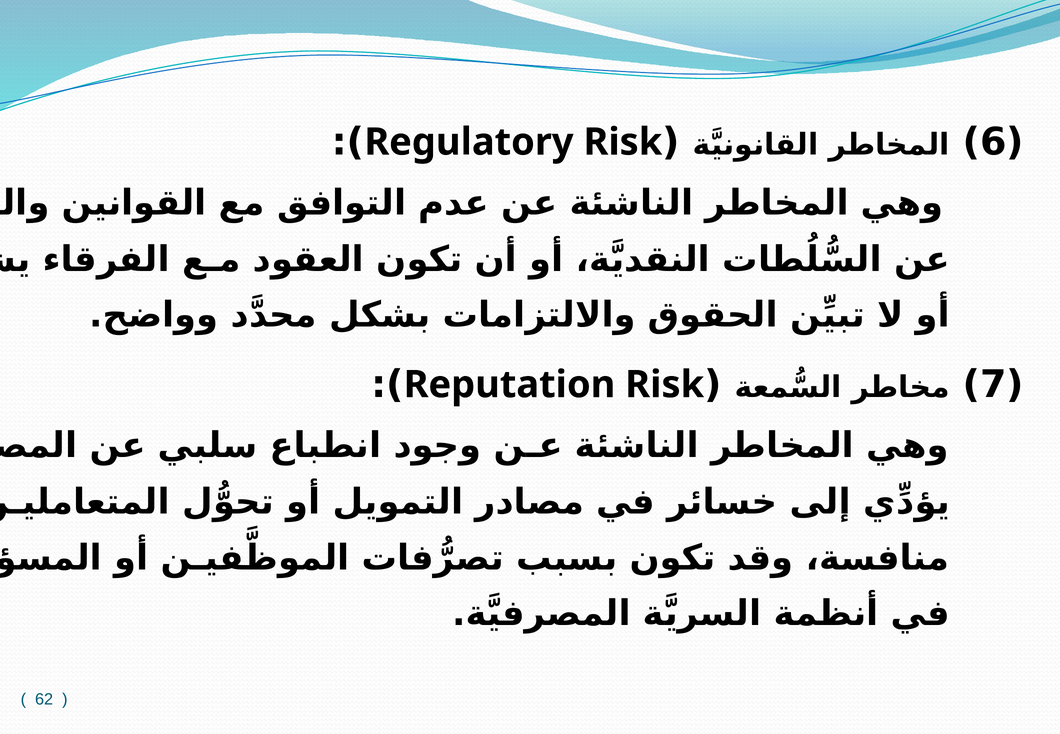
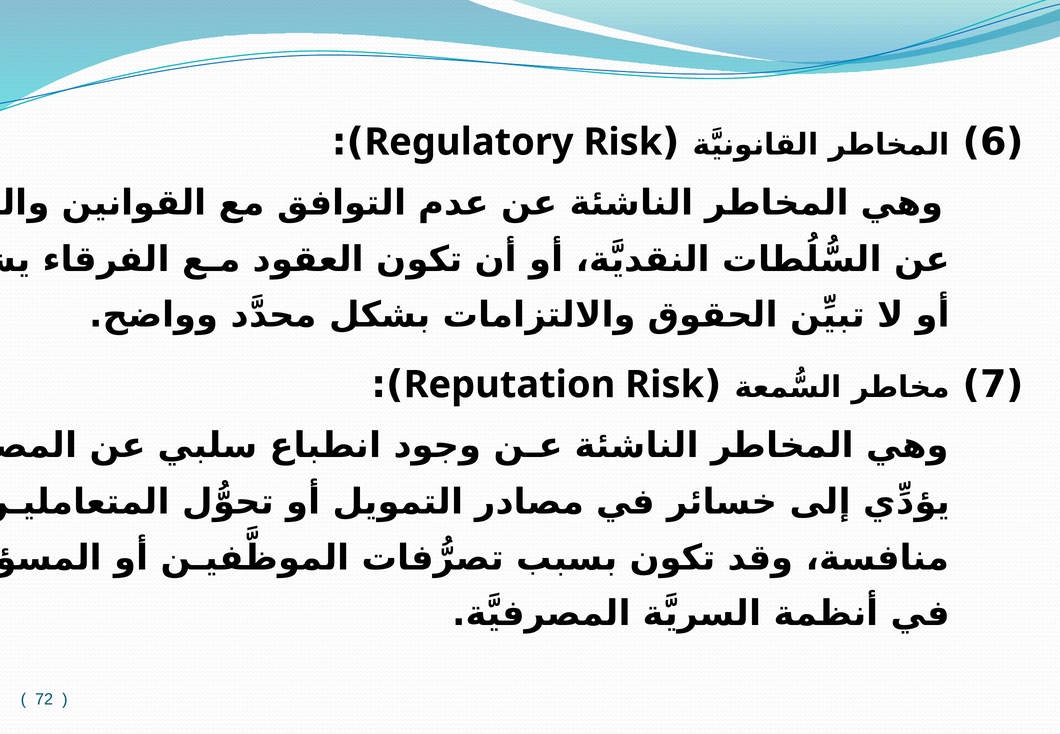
62: 62 -> 72 (44, 699)
